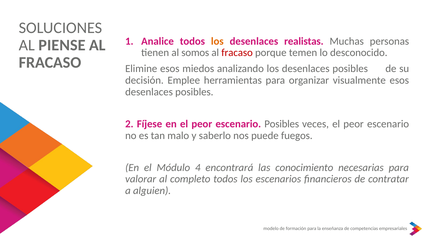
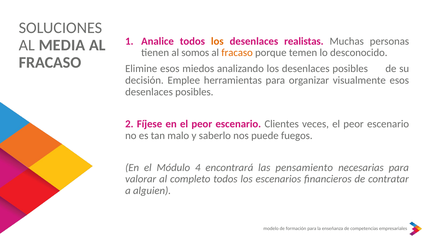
PIENSE: PIENSE -> MEDIA (62, 45)
fracaso colour: red -> orange (237, 53)
escenario Posibles: Posibles -> Clientes (282, 124)
conocimiento: conocimiento -> pensamiento (304, 167)
